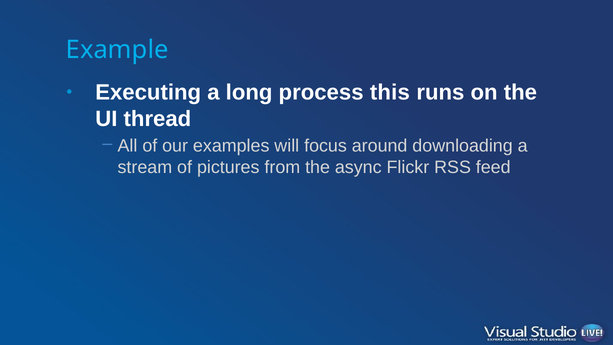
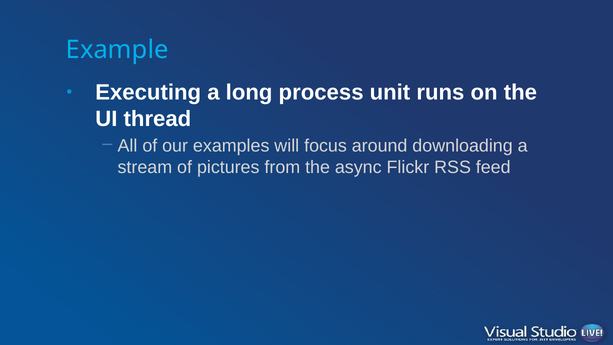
this: this -> unit (390, 92)
